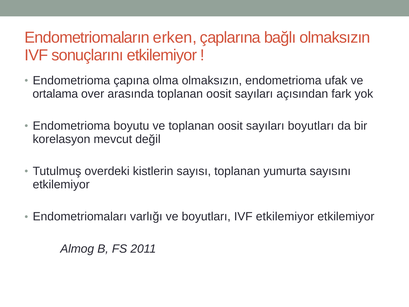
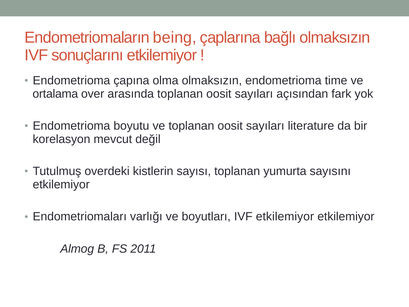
erken: erken -> being (175, 37)
ufak: ufak -> time (336, 80)
sayıları boyutları: boyutları -> literature (311, 126)
